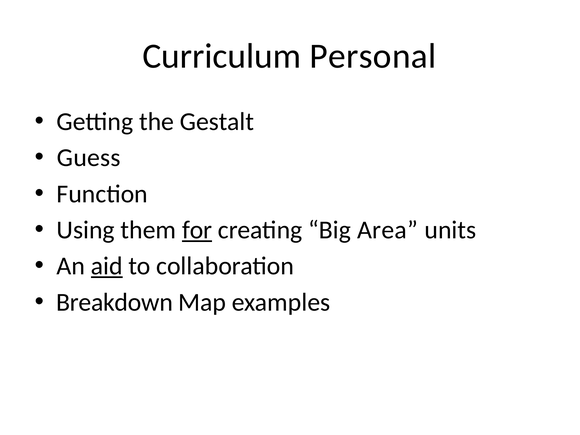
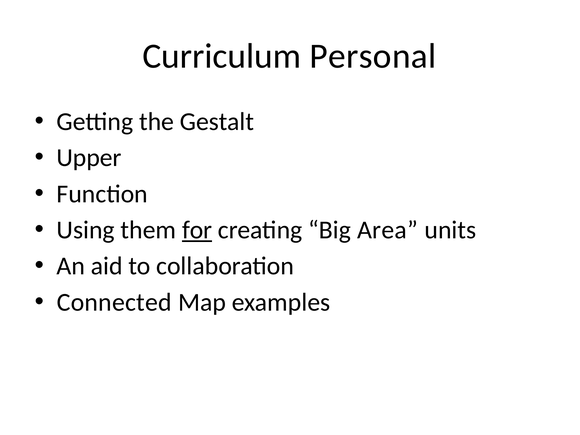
Guess: Guess -> Upper (89, 158)
aid underline: present -> none (107, 266)
Breakdown: Breakdown -> Connected (114, 302)
